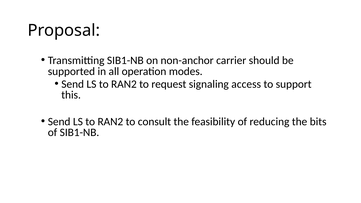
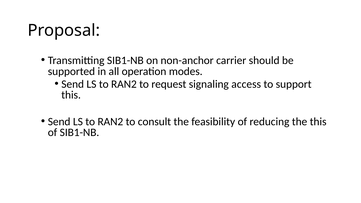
the bits: bits -> this (318, 122)
